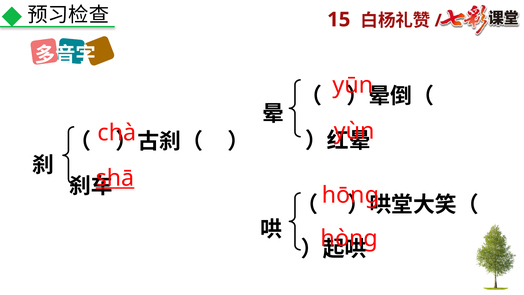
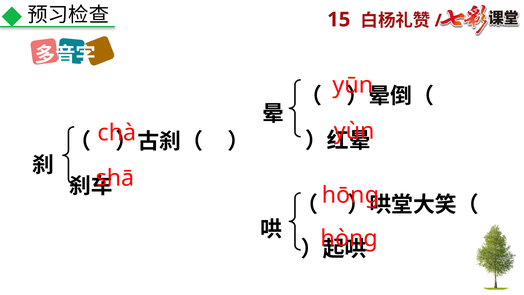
shā underline: present -> none (115, 178)
